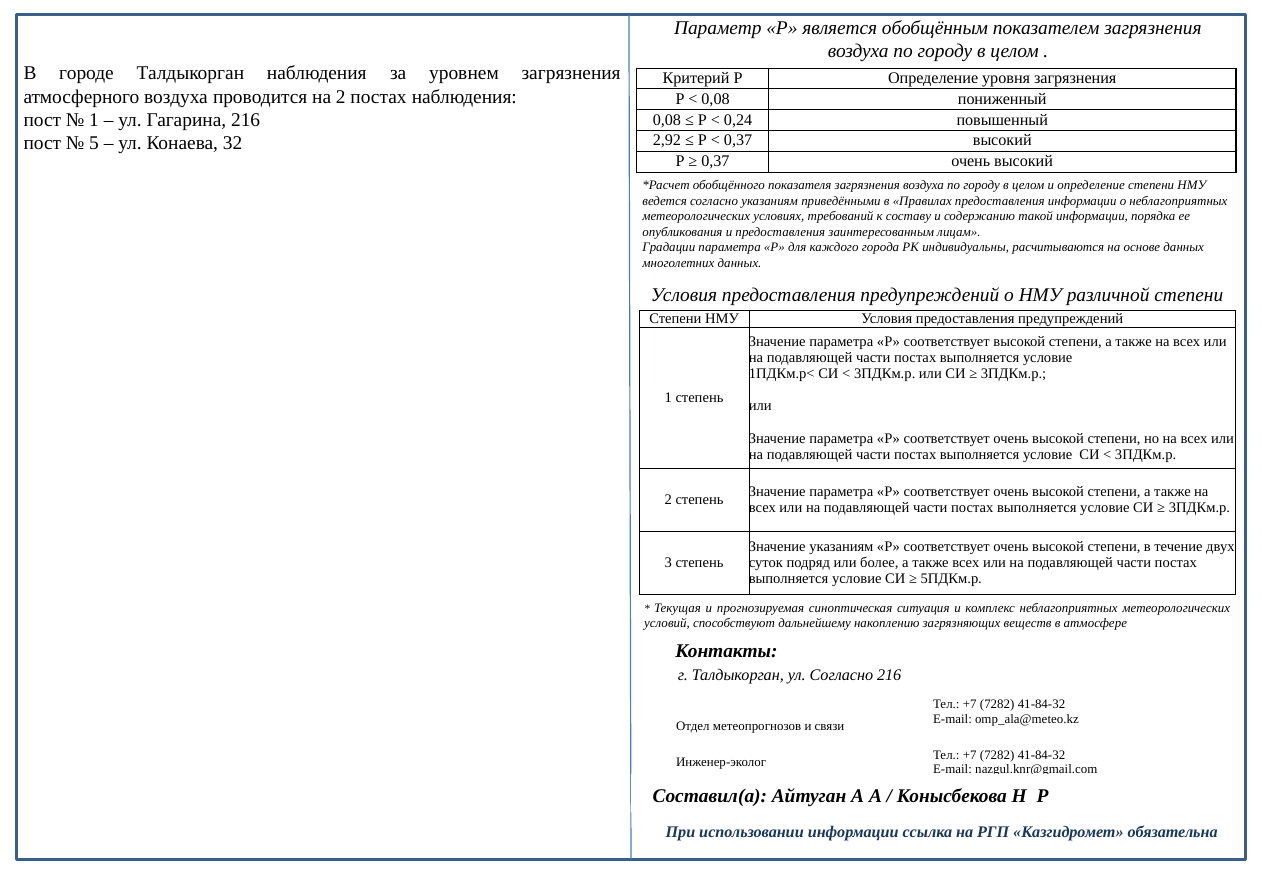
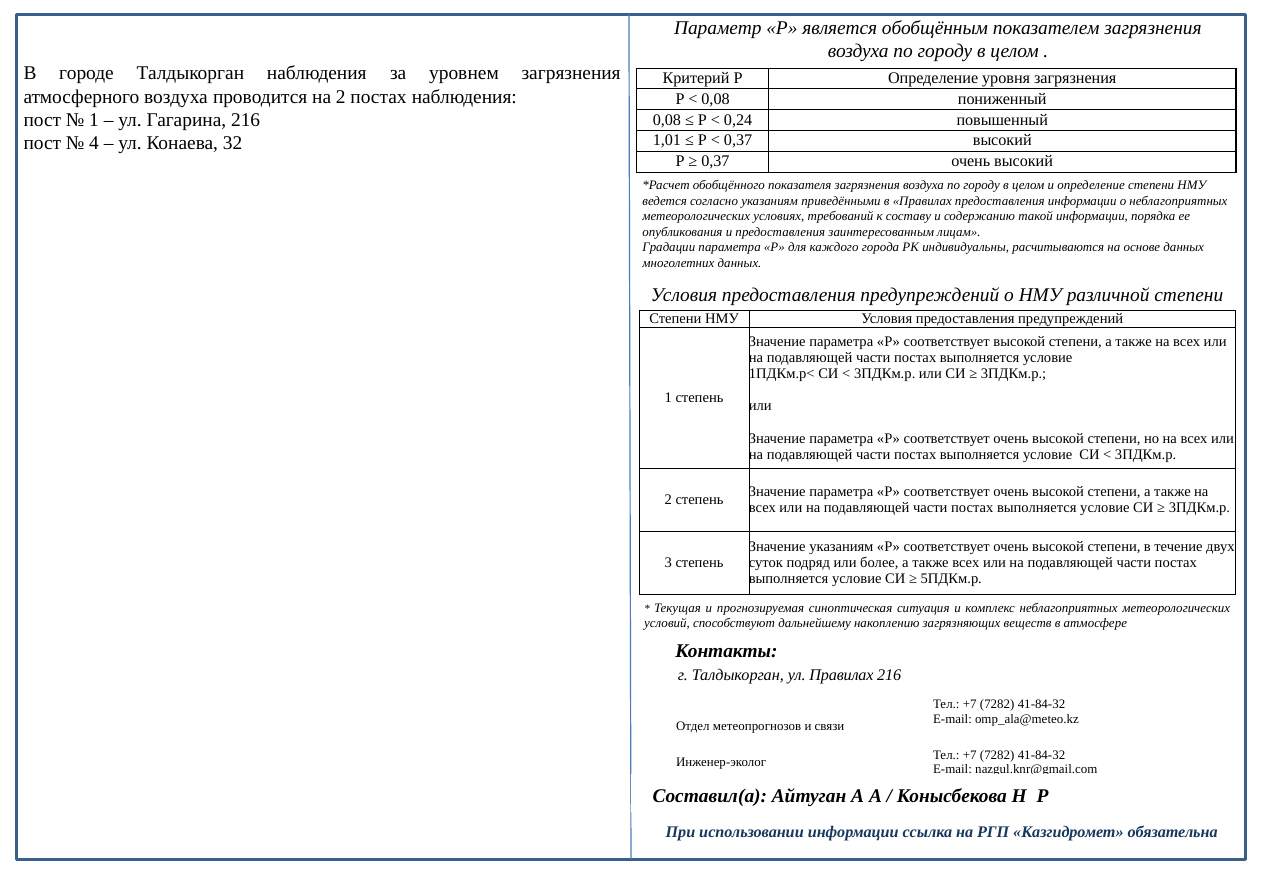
2,92: 2,92 -> 1,01 (667, 141)
5: 5 -> 4 (94, 143)
ул Согласно: Согласно -> Правилах (841, 675)
